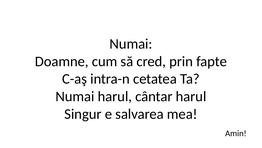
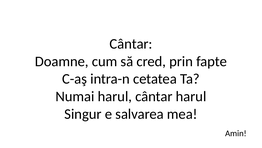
Numai: Numai -> Cântar (131, 44)
